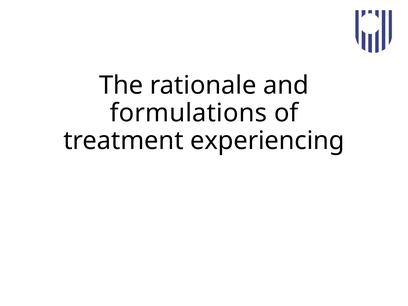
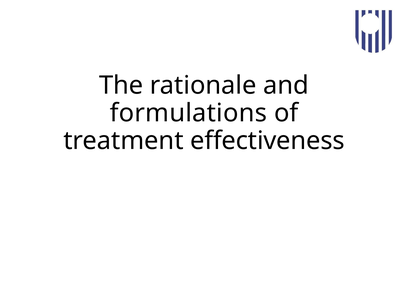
experiencing: experiencing -> effectiveness (267, 141)
